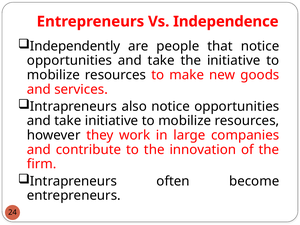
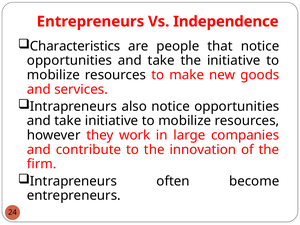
Independently: Independently -> Characteristics (75, 46)
